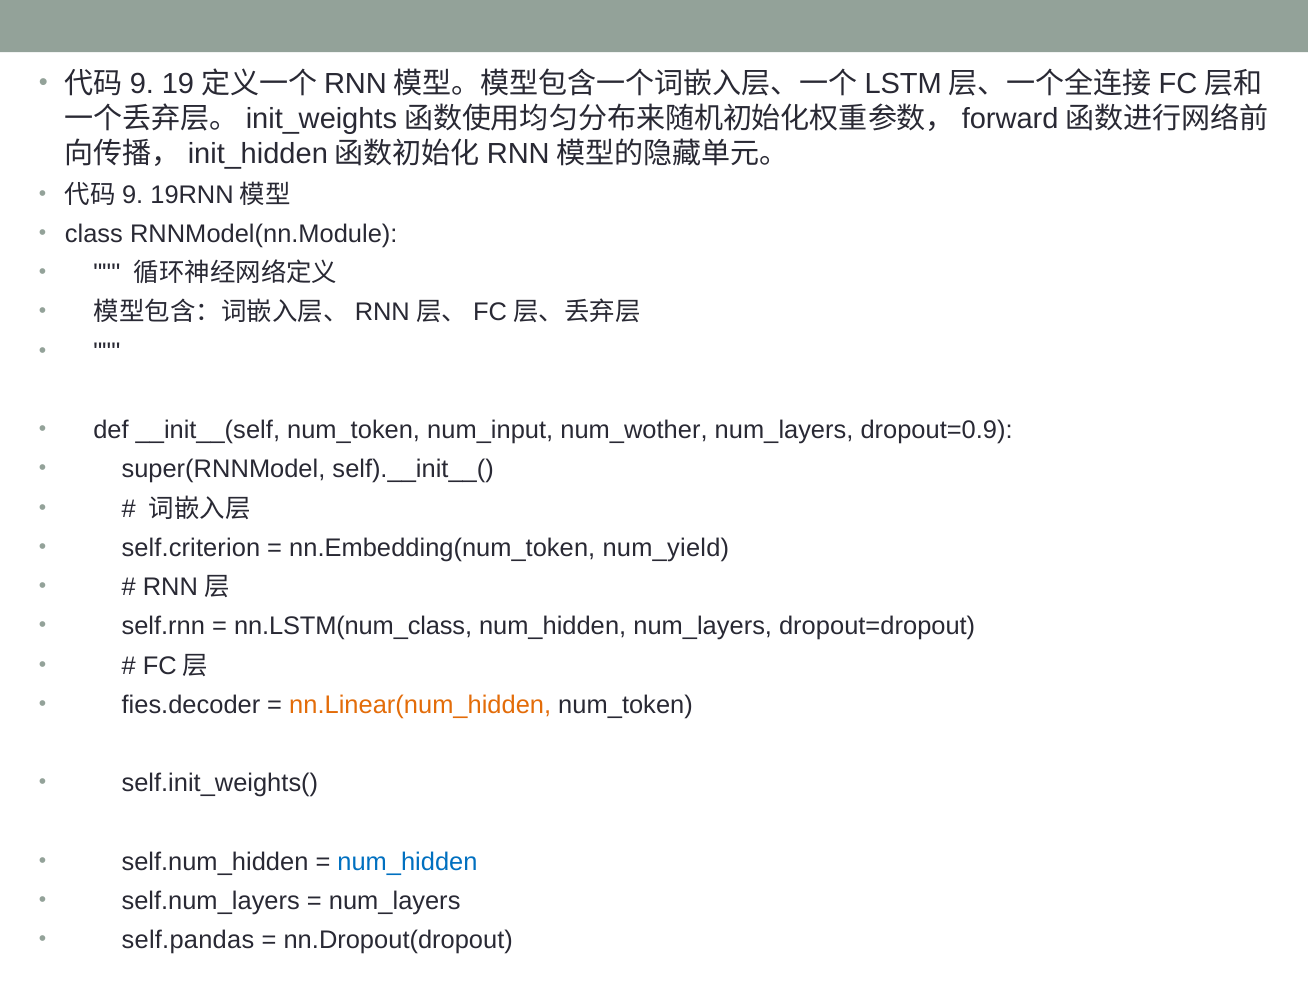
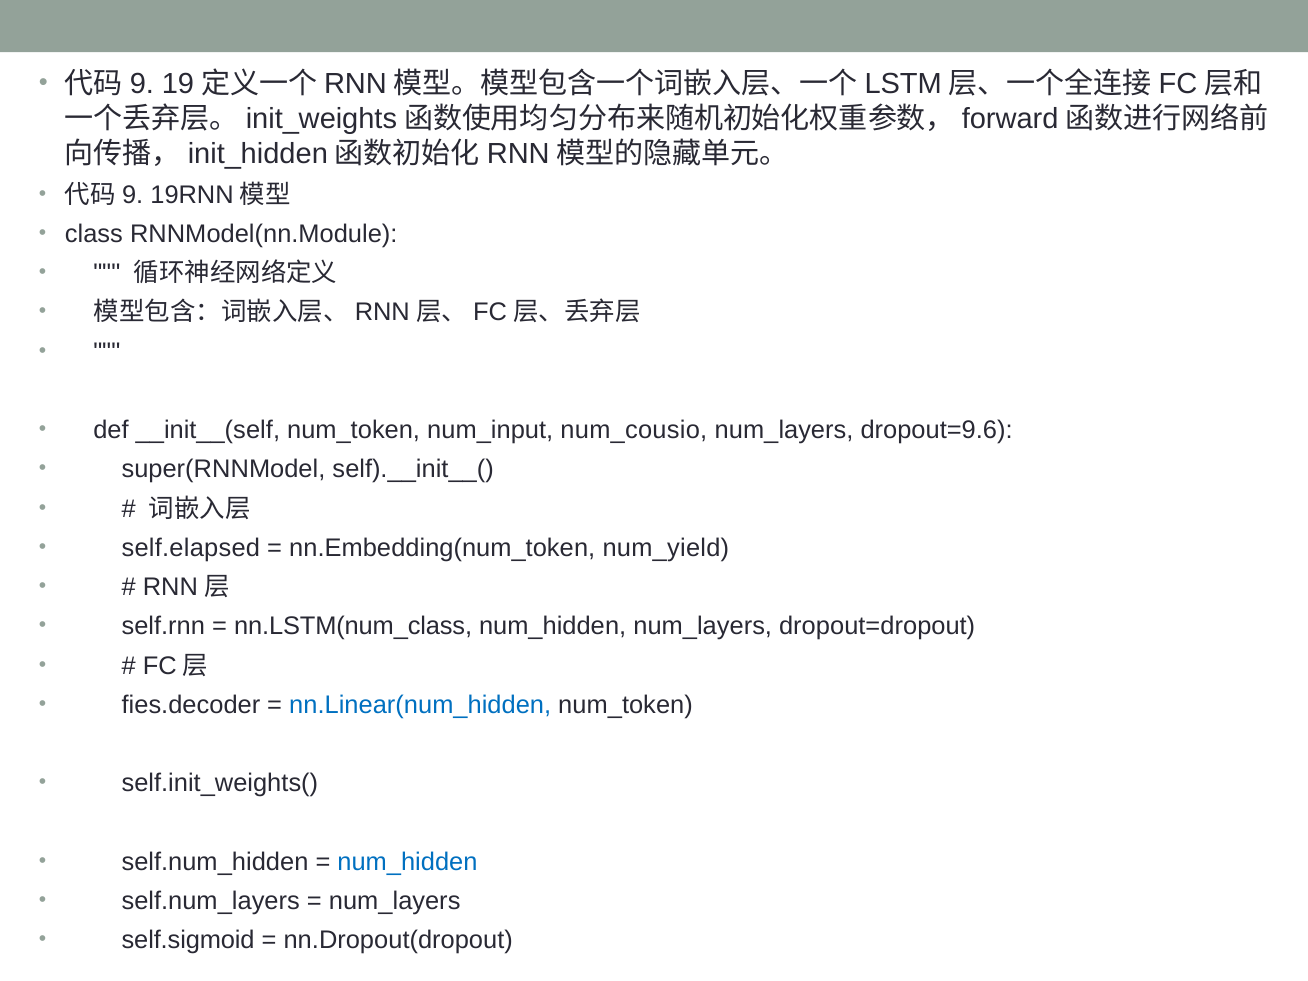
num_wother: num_wother -> num_cousio (634, 430)
dropout=0.9: dropout=0.9 -> dropout=9.6 (937, 430)
self.criterion: self.criterion -> self.elapsed (191, 548)
nn.Linear(num_hidden colour: orange -> blue (420, 705)
self.pandas: self.pandas -> self.sigmoid (188, 940)
